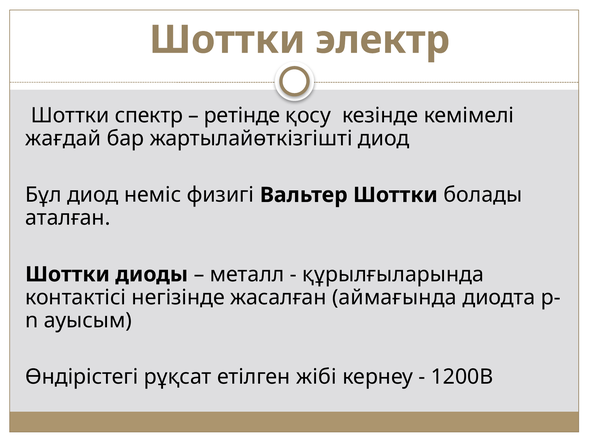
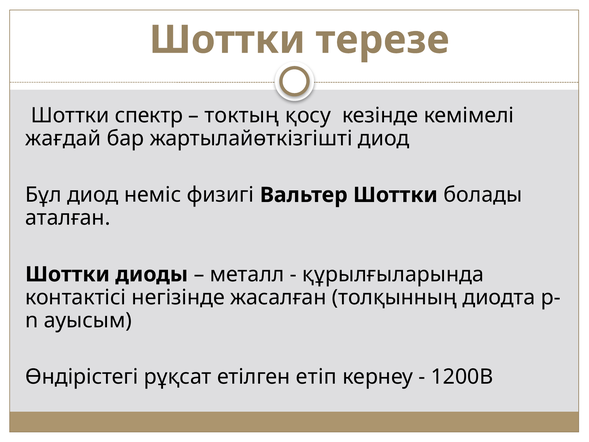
электр: электр -> терезе (382, 40)
ретiнде: ретiнде -> токтың (242, 116)
аймағында: аймағында -> толқынның (394, 297)
жібі: жібі -> етіп (316, 377)
